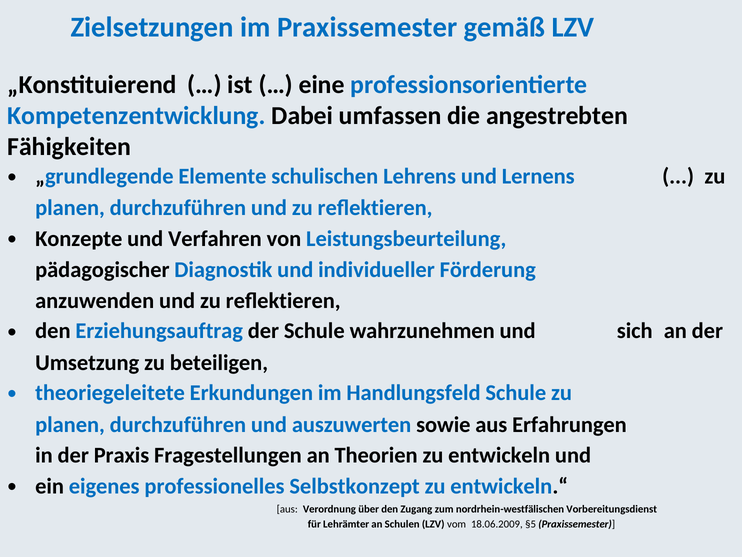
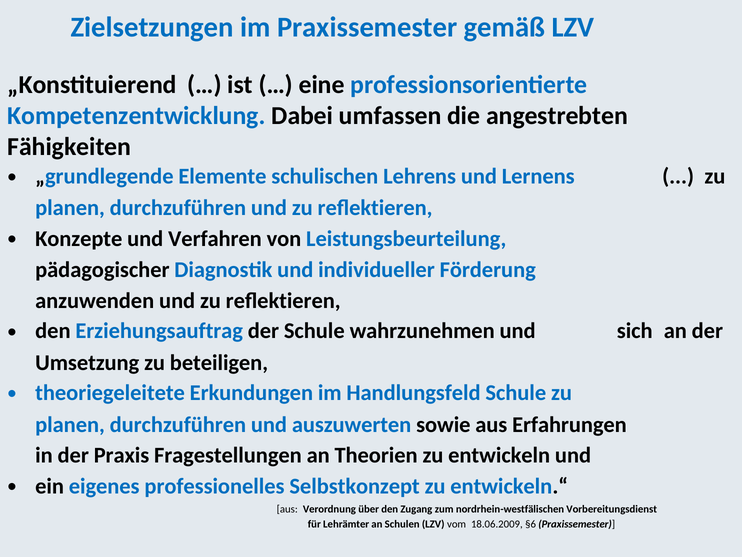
§5: §5 -> §6 (531, 524)
